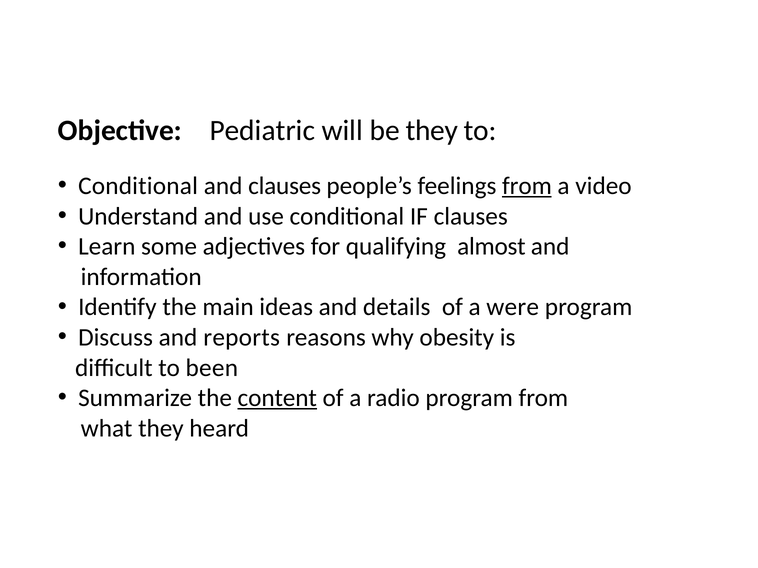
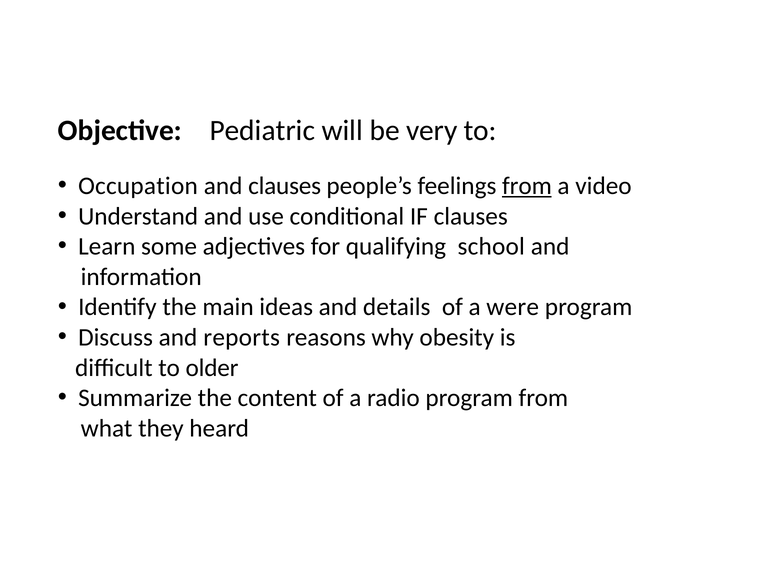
be they: they -> very (432, 131)
Conditional: Conditional -> Occupation (138, 186)
almost: almost -> school (491, 247)
been: been -> older (212, 368)
content underline: present -> none (277, 398)
